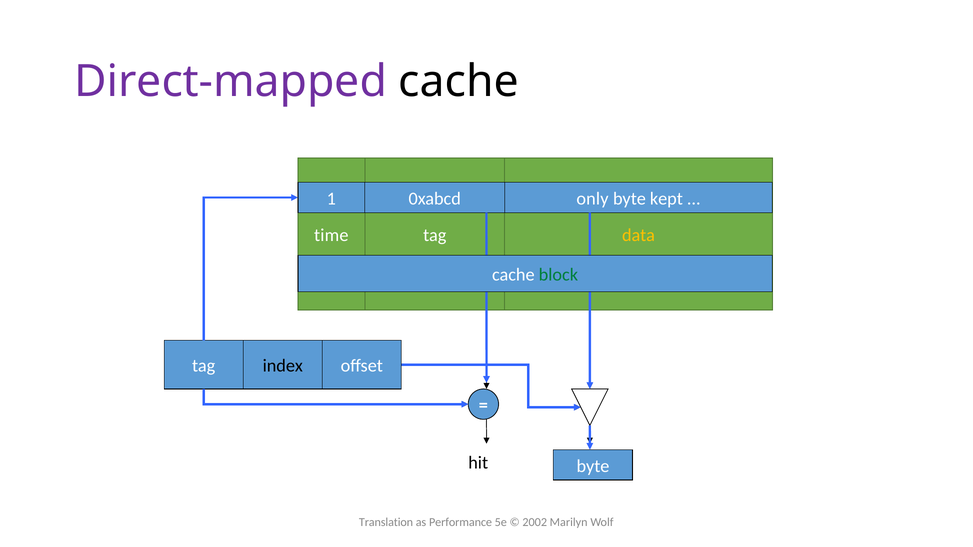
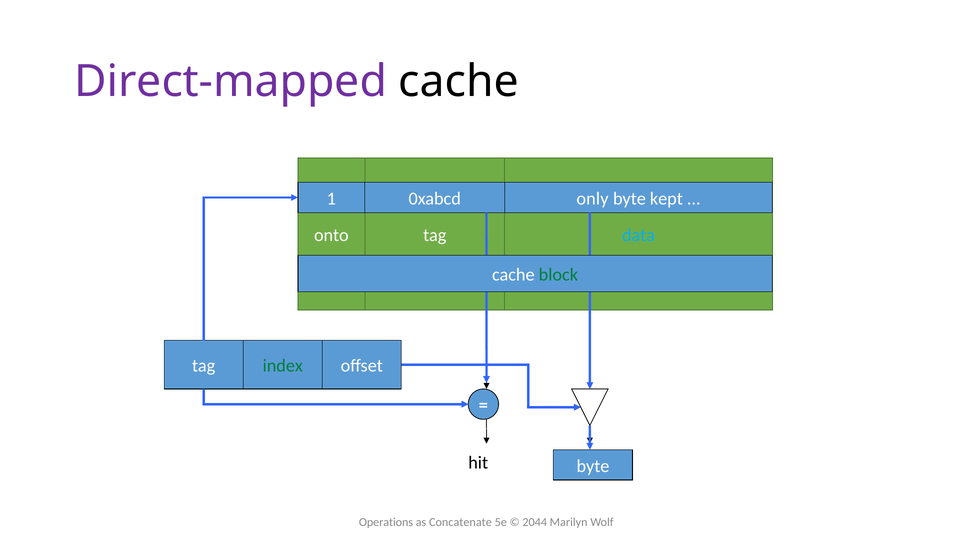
time: time -> onto (331, 235)
data colour: yellow -> light blue (639, 235)
index colour: black -> green (283, 366)
Translation: Translation -> Operations (386, 523)
Performance: Performance -> Concatenate (460, 523)
2002: 2002 -> 2044 (535, 523)
